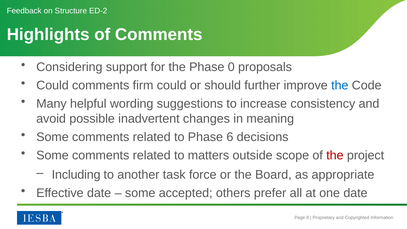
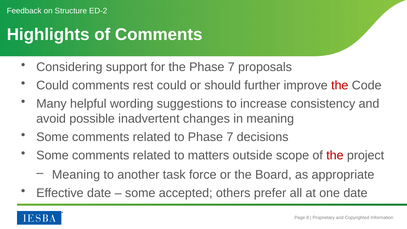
the Phase 0: 0 -> 7 (231, 67)
firm: firm -> rest (143, 85)
the colour: blue -> red (340, 85)
to Phase 6: 6 -> 7 (230, 137)
Including: Including -> Meaning (76, 175)
